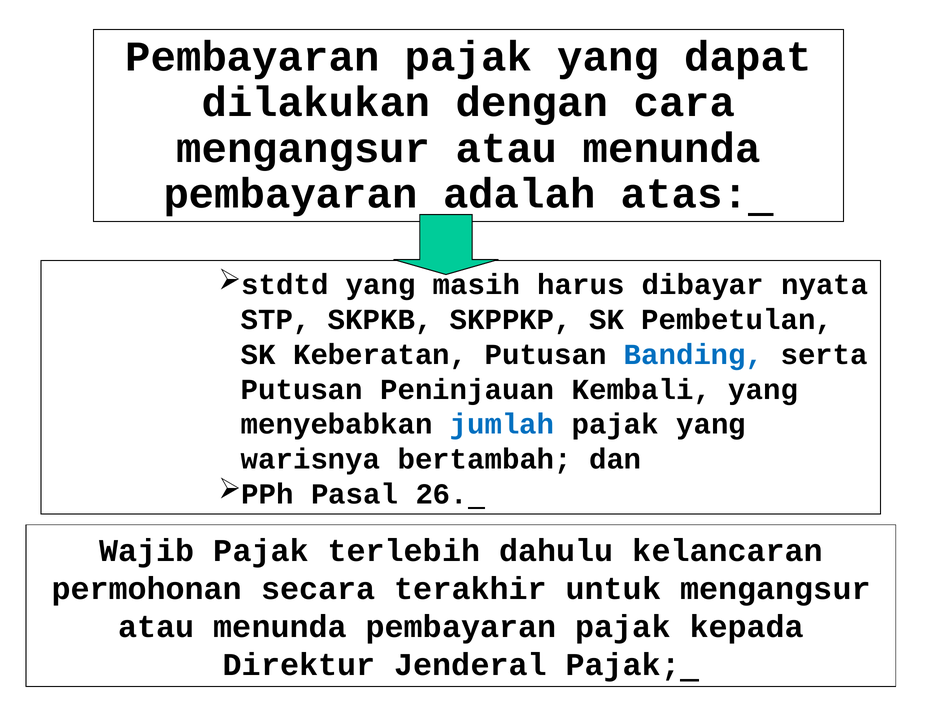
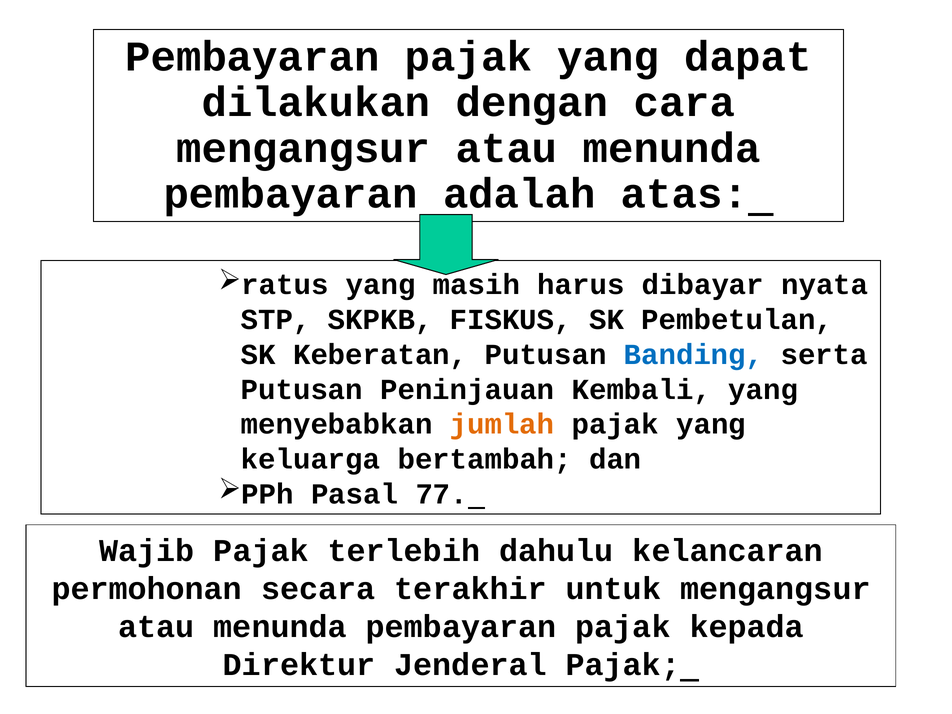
stdtd: stdtd -> ratus (285, 285)
SKPPKP: SKPPKP -> FISKUS (511, 320)
jumlah colour: blue -> orange (502, 424)
warisnya: warisnya -> keluarga (311, 459)
26: 26 -> 77 (442, 494)
